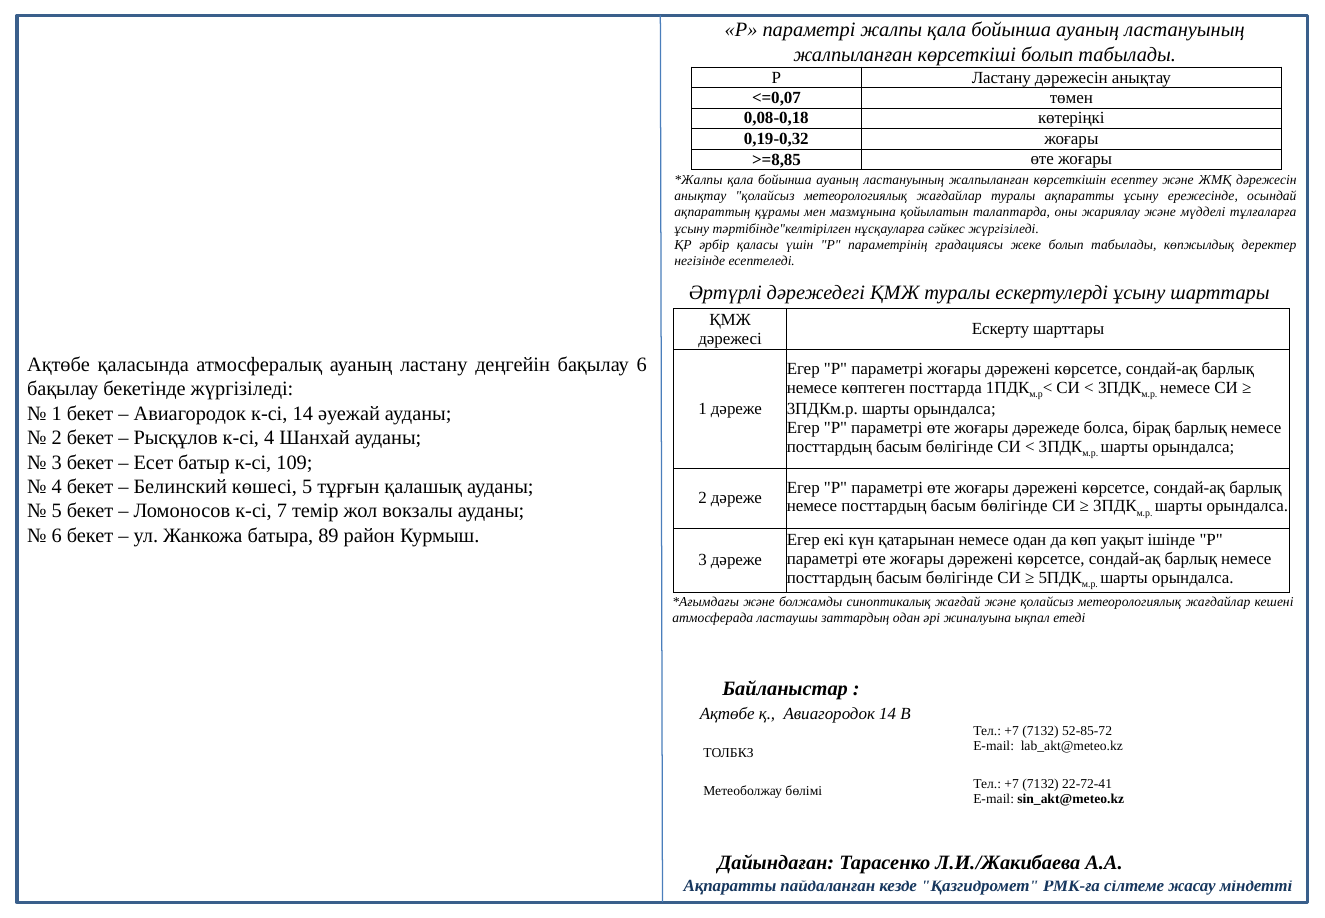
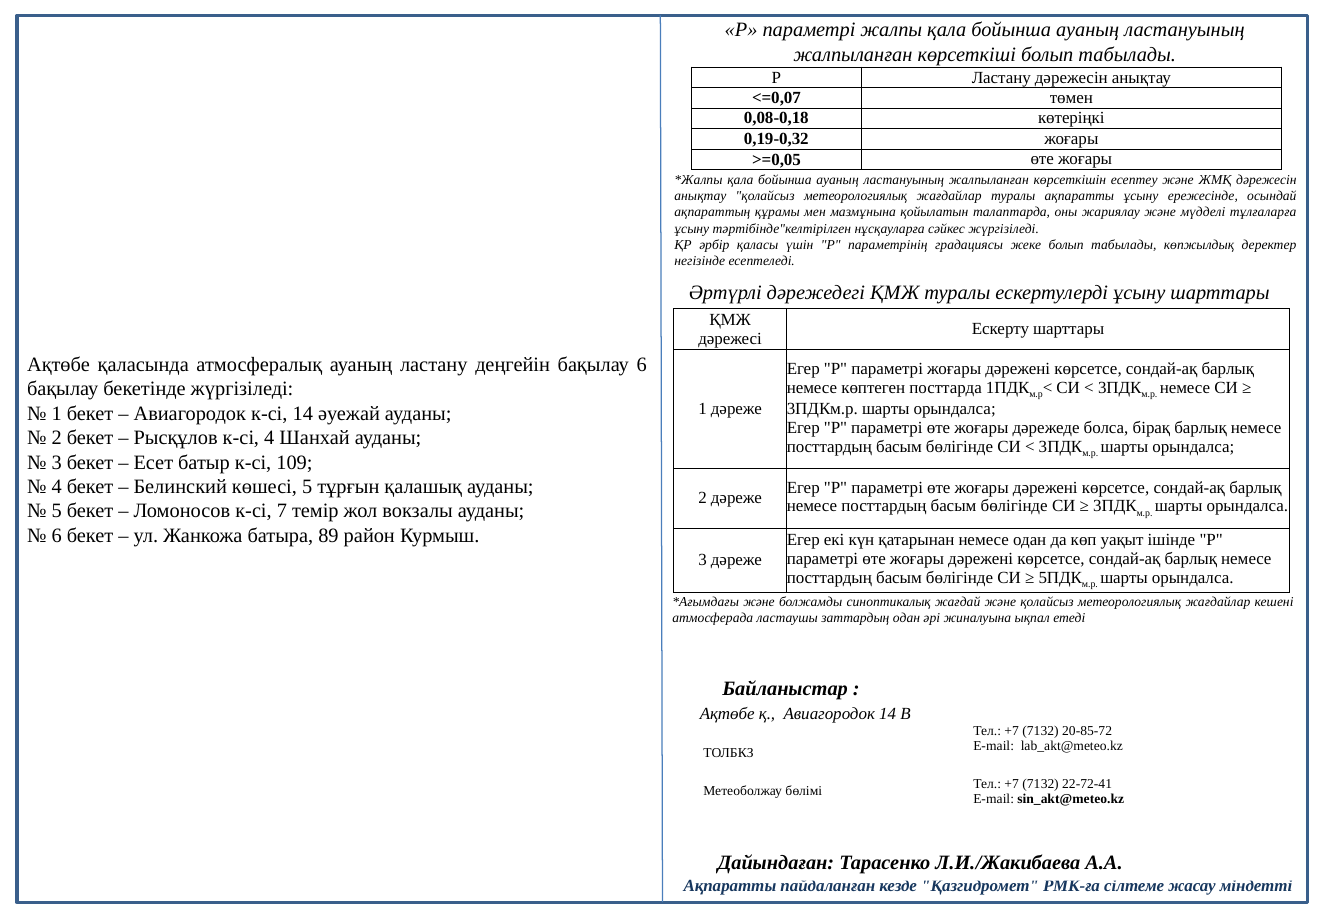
>=8,85: >=8,85 -> >=0,05 (776, 160)
52-85-72: 52-85-72 -> 20-85-72 (1087, 730)
